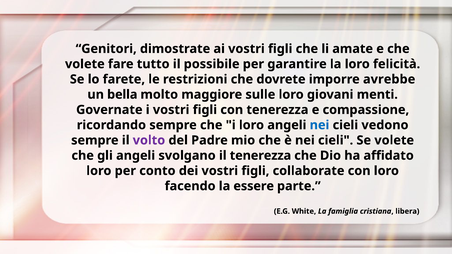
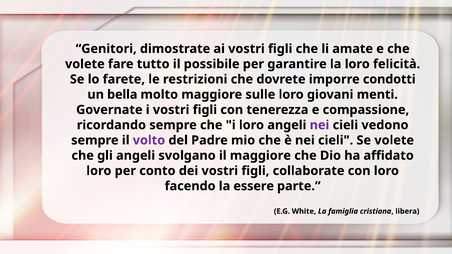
avrebbe: avrebbe -> condotti (389, 79)
nei colour: blue -> purple (320, 125)
il tenerezza: tenerezza -> maggiore (260, 156)
